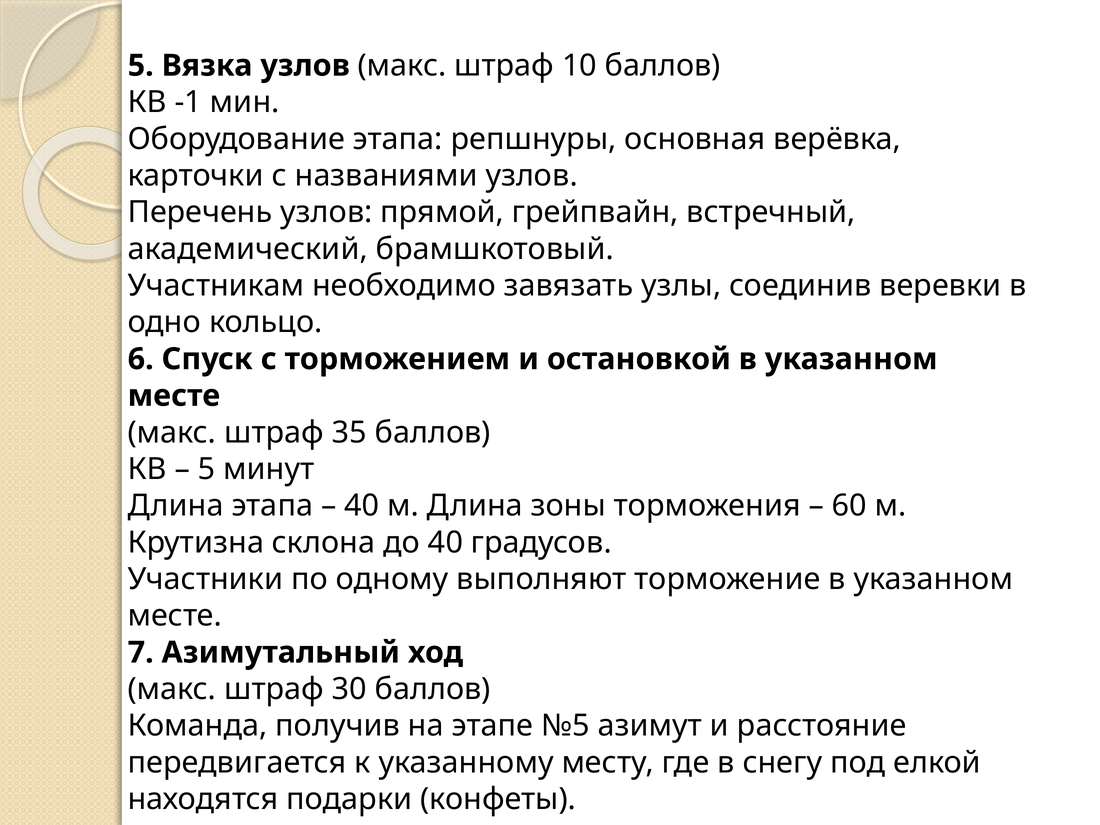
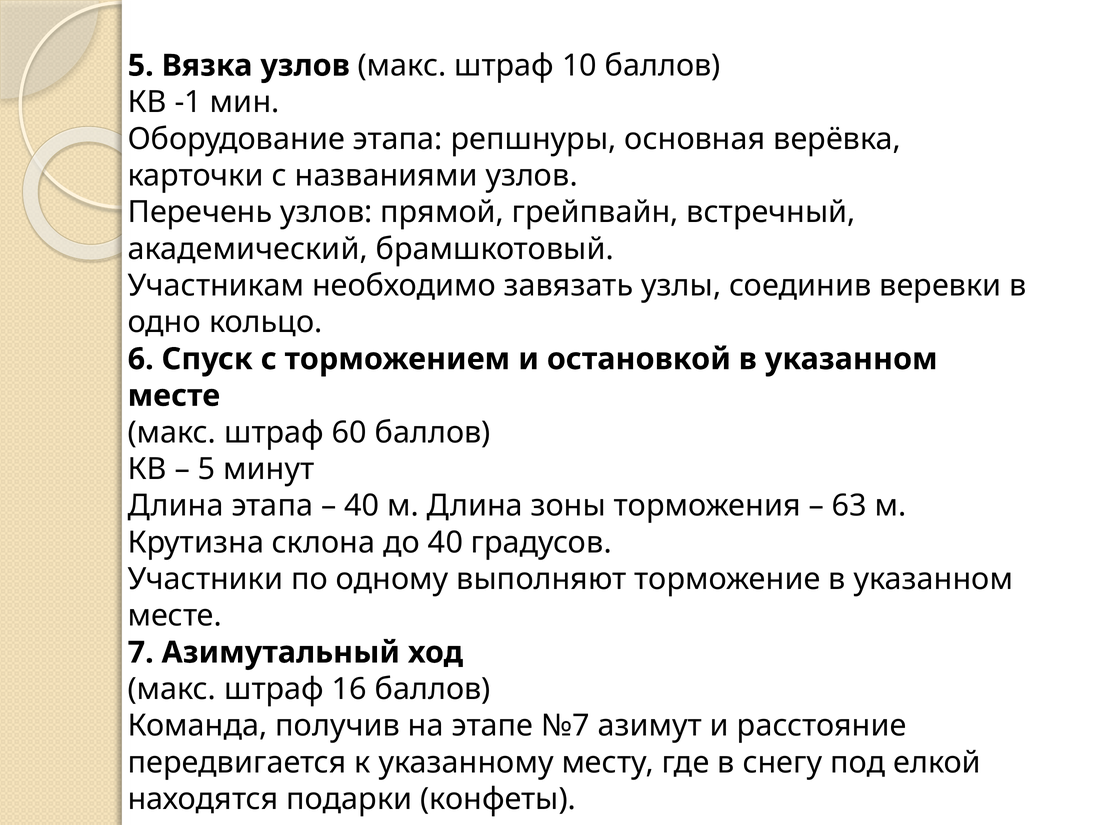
35: 35 -> 60 (349, 432)
60: 60 -> 63 (849, 506)
30: 30 -> 16 (349, 689)
№5: №5 -> №7 (565, 726)
